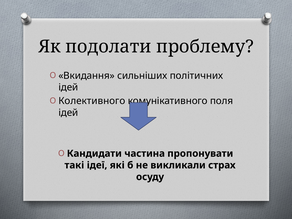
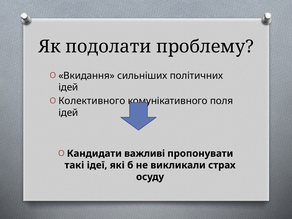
частина: частина -> важливі (145, 154)
